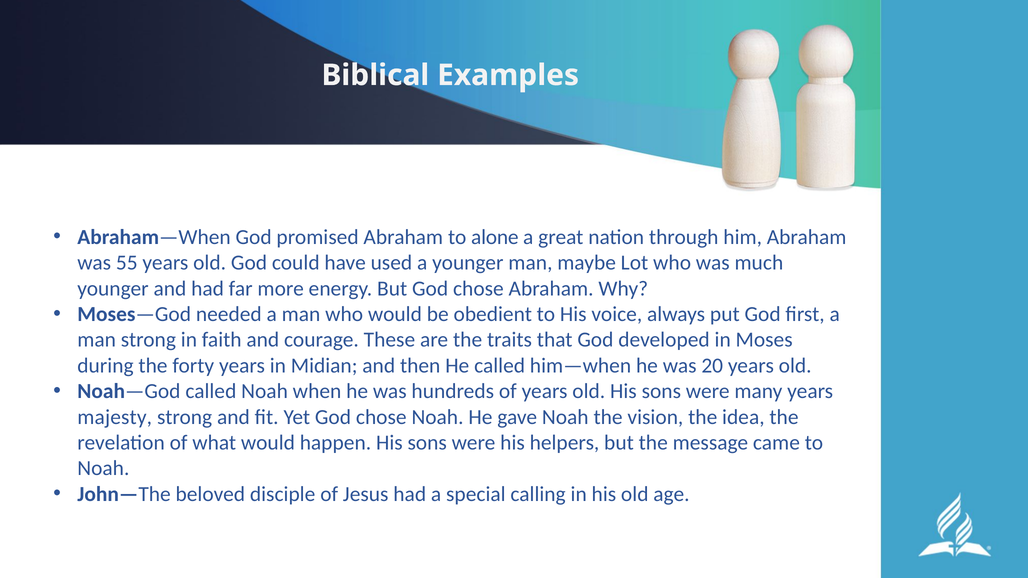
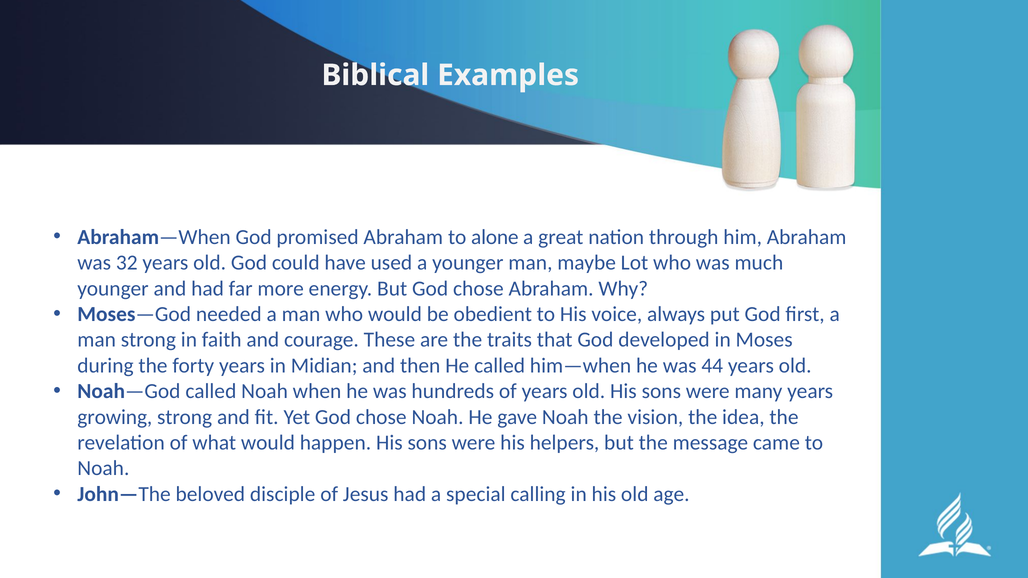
55: 55 -> 32 (127, 263)
20: 20 -> 44 (712, 366)
majesty: majesty -> growing (115, 417)
